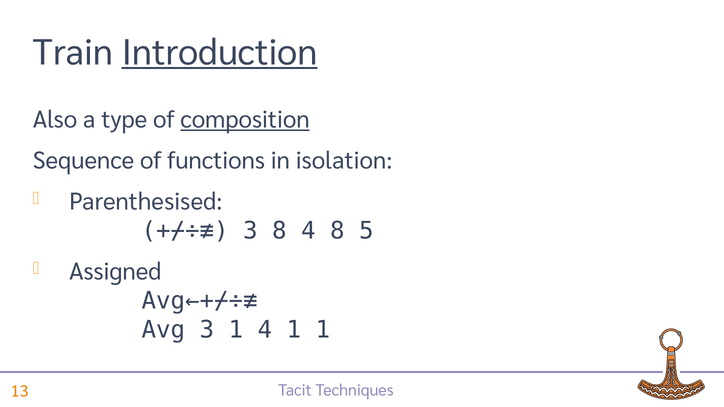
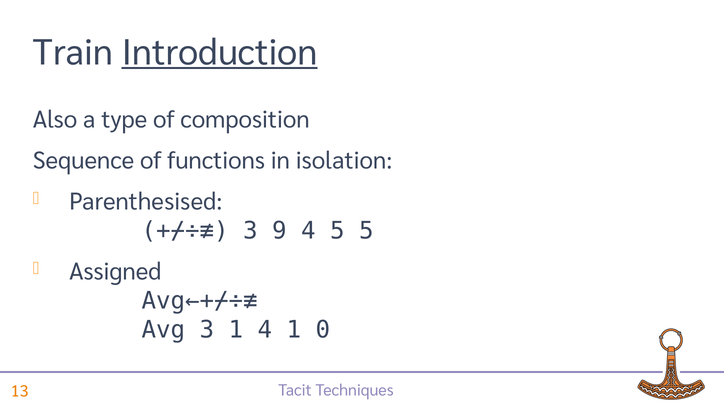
composition underline: present -> none (245, 120)
3 8: 8 -> 9 (280, 231)
4 8: 8 -> 5 (338, 231)
1 1: 1 -> 0 (323, 330)
